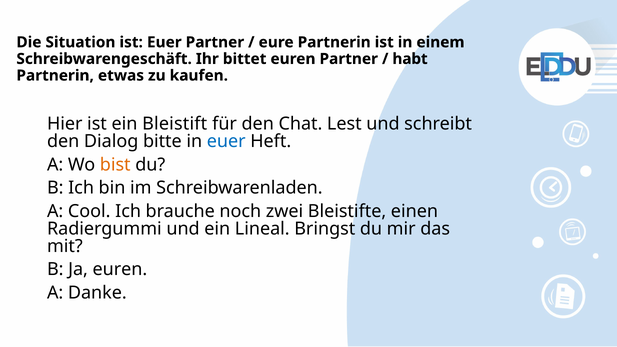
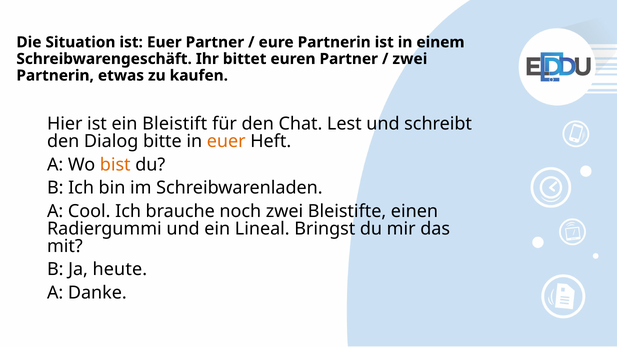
habt: habt -> zwei (410, 59)
euer colour: blue -> orange (226, 141)
Ja euren: euren -> heute (120, 270)
